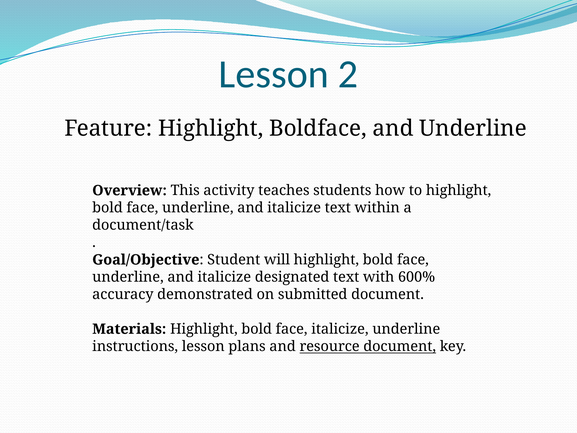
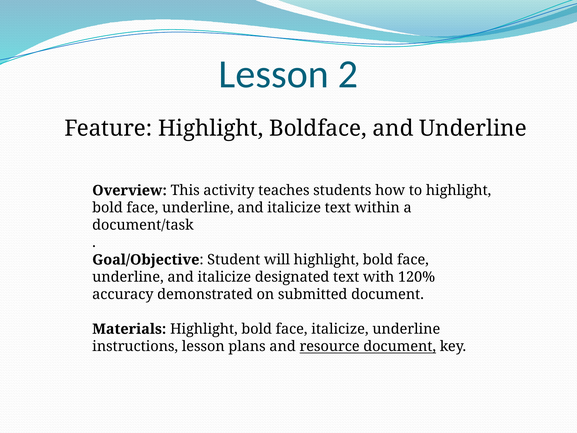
600%: 600% -> 120% (417, 277)
